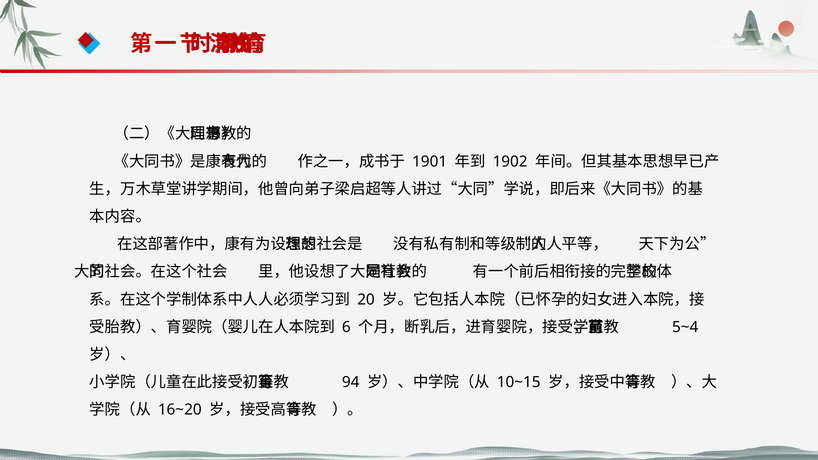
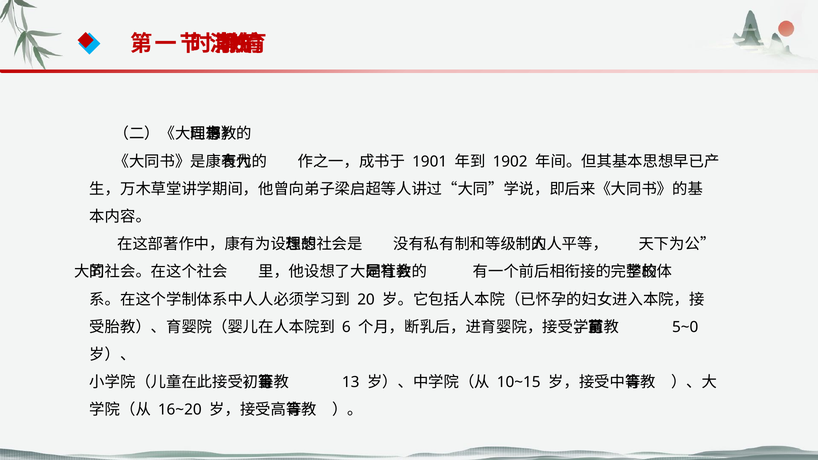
5~4: 5~4 -> 5~0 (685, 327)
94: 94 -> 13 (351, 382)
